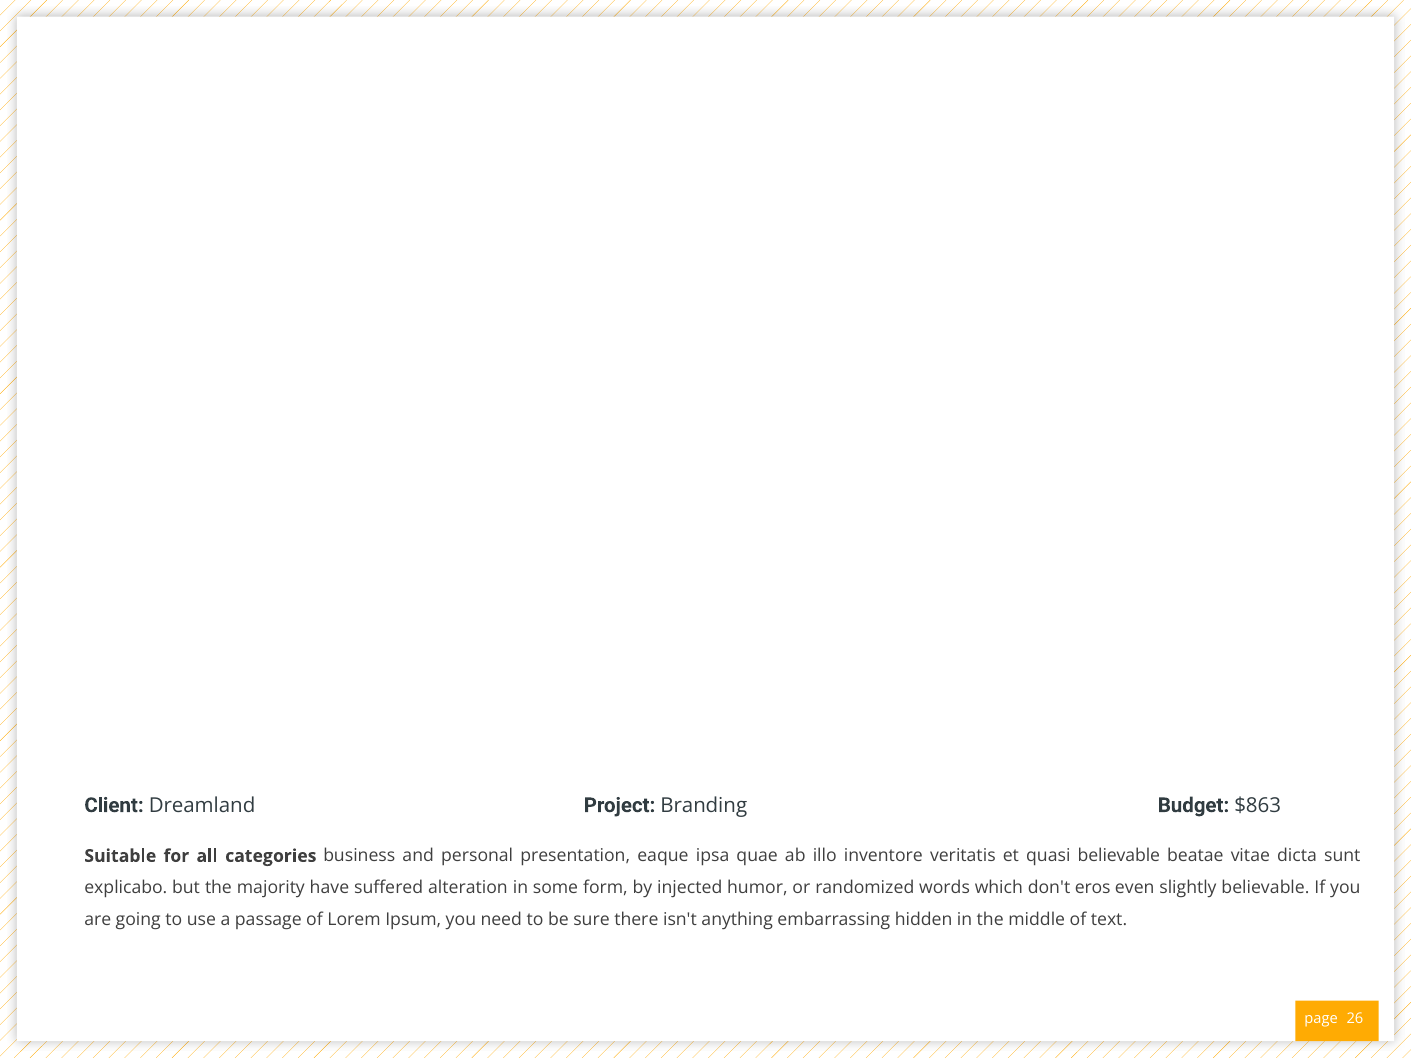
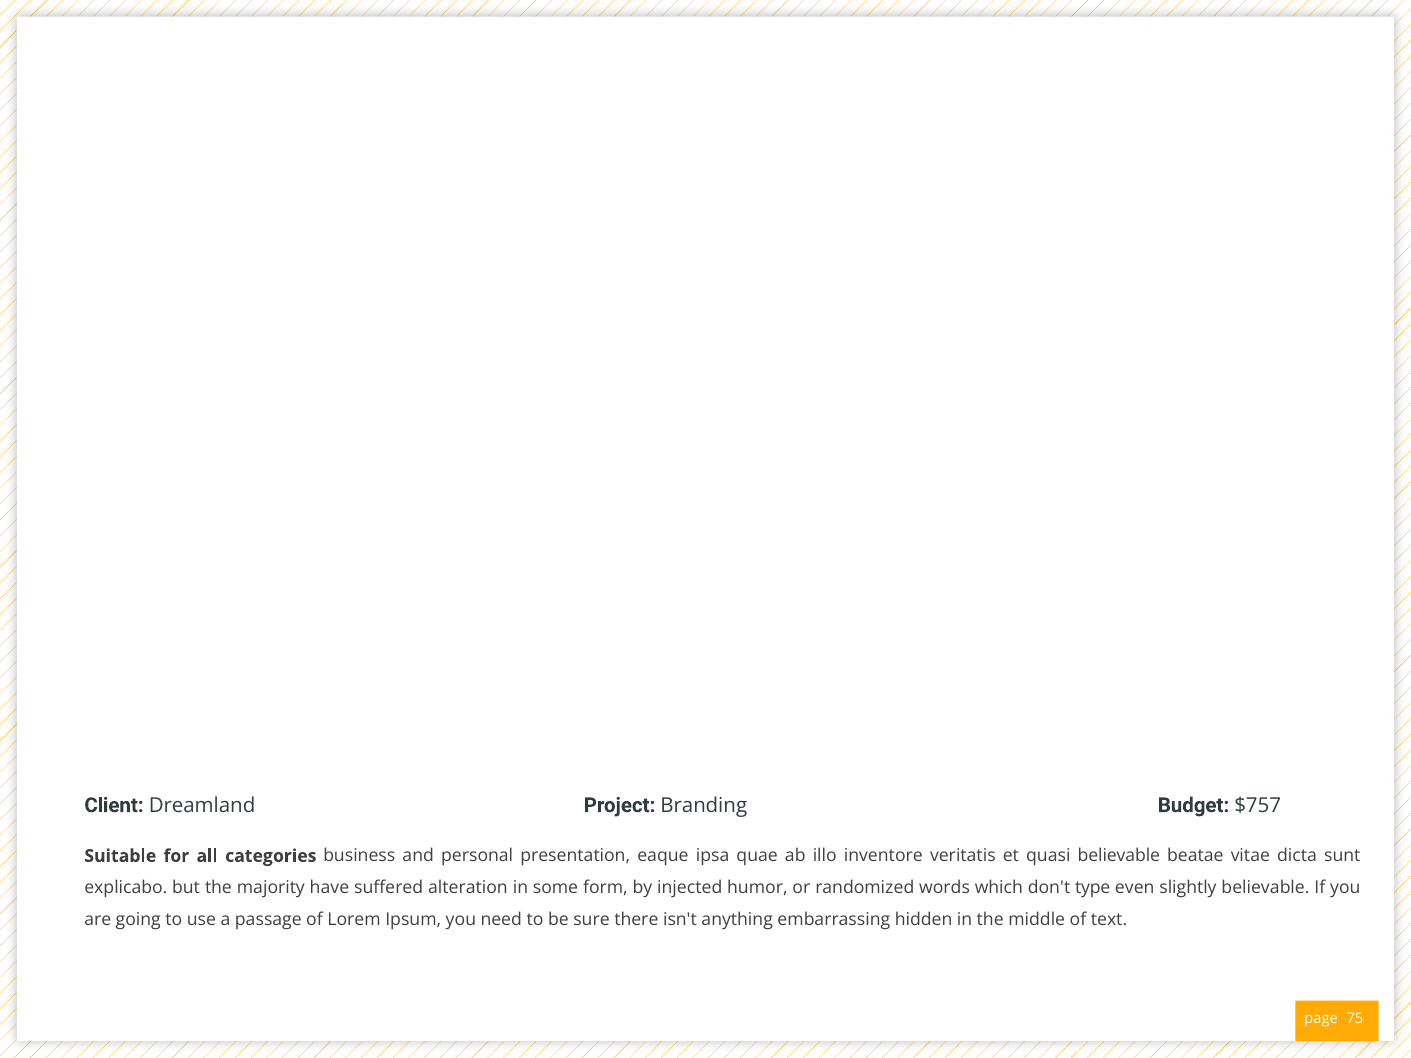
$863: $863 -> $757 (1258, 805)
eros: eros -> type (1093, 888)
26: 26 -> 75 (1355, 1018)
